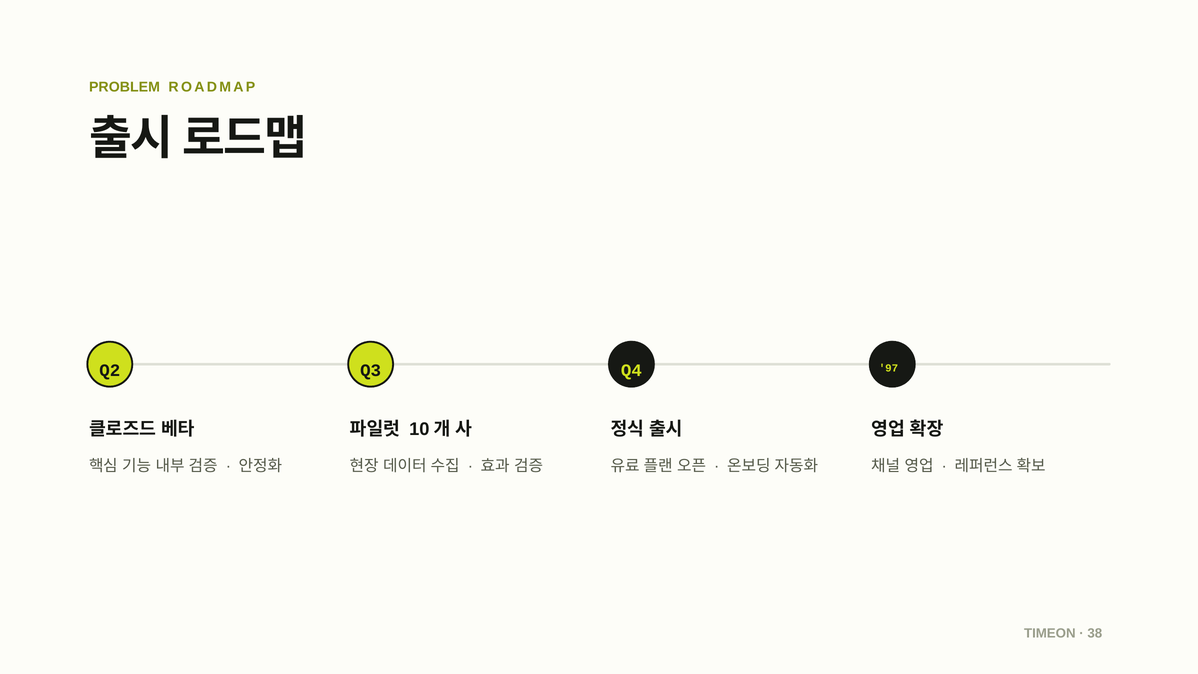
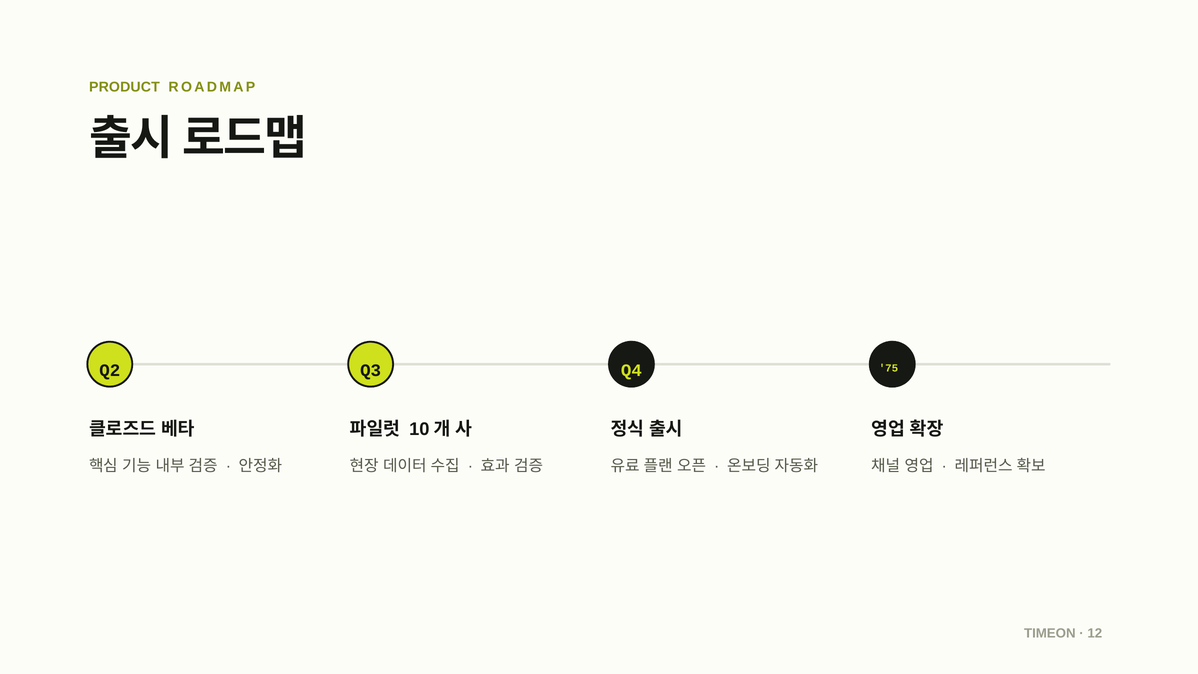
PROBLEM: PROBLEM -> PRODUCT (124, 87)
97: 97 -> 75 (888, 368)
38: 38 -> 12 (1095, 633)
